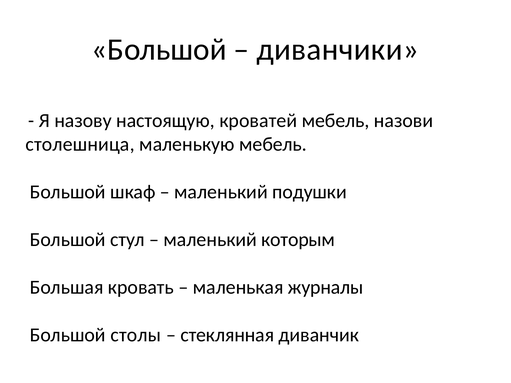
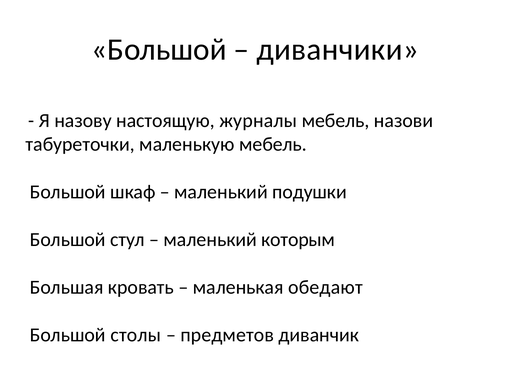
кроватей: кроватей -> журналы (258, 121)
столешница: столешница -> табуреточки (80, 144)
журналы: журналы -> обедают (325, 288)
стеклянная: стеклянная -> предметов (227, 335)
